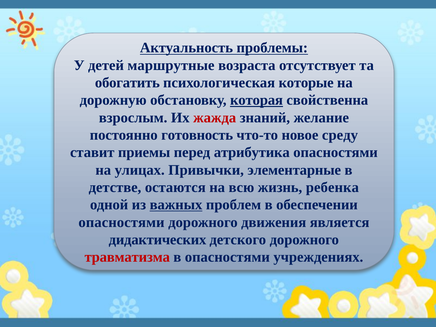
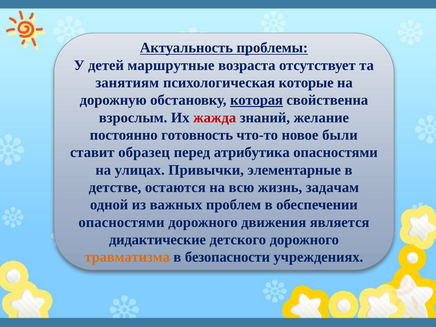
обогатить: обогатить -> занятиям (127, 83)
среду: среду -> были (340, 135)
приемы: приемы -> образец (144, 152)
ребенка: ребенка -> задачам (332, 187)
важных underline: present -> none (176, 205)
дидактических: дидактических -> дидактические (158, 240)
травматизма colour: red -> orange (127, 257)
в опасностями: опасностями -> безопасности (227, 257)
